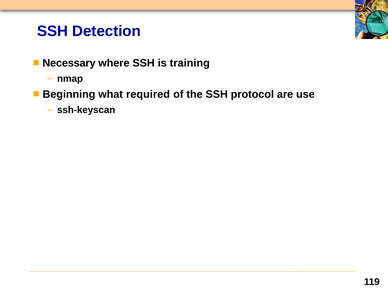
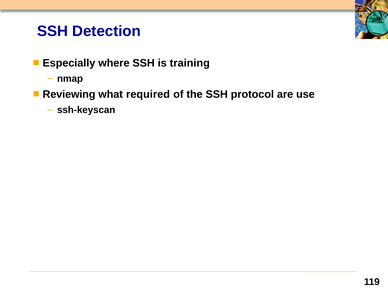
Necessary: Necessary -> Especially (69, 63)
Beginning: Beginning -> Reviewing (69, 94)
